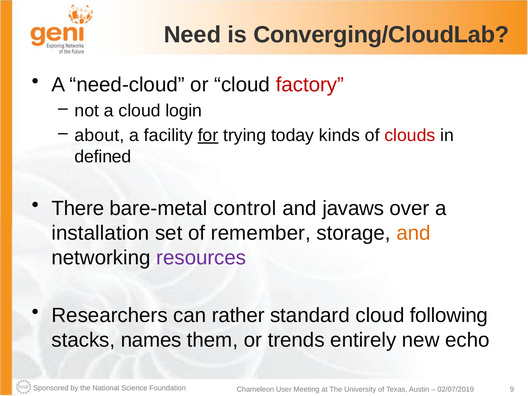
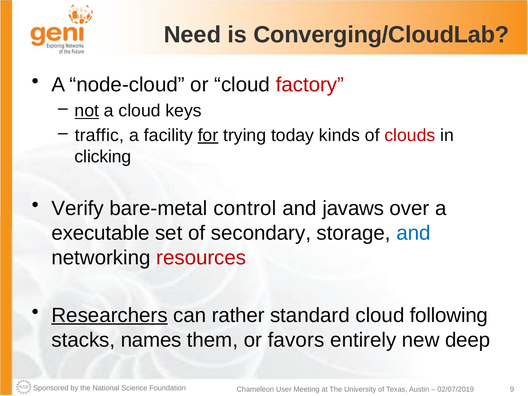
need-cloud: need-cloud -> node-cloud (127, 85)
not underline: none -> present (87, 111)
login: login -> keys (184, 111)
about: about -> traffic (99, 135)
defined: defined -> clicking (103, 157)
There: There -> Verify (78, 208)
installation: installation -> executable (101, 233)
remember: remember -> secondary (261, 233)
and colour: orange -> blue (413, 233)
resources colour: purple -> red (201, 258)
Researchers underline: none -> present (110, 315)
trends: trends -> favors (296, 340)
echo: echo -> deep (468, 340)
